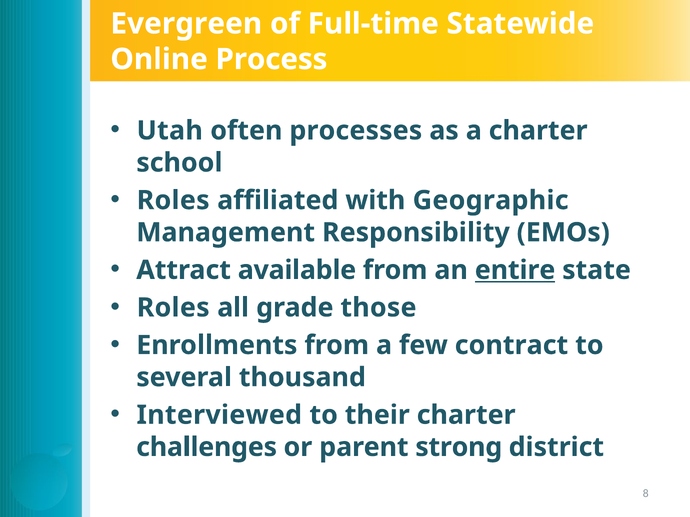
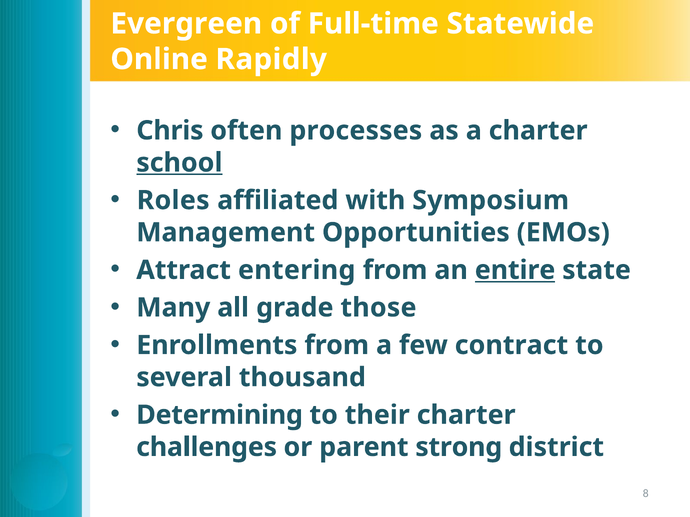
Process: Process -> Rapidly (271, 59)
Utah: Utah -> Chris (170, 131)
school underline: none -> present (179, 163)
Geographic: Geographic -> Symposium (491, 201)
Responsibility: Responsibility -> Opportunities (416, 233)
available: available -> entering (297, 270)
Roles: Roles -> Many (173, 308)
Interviewed: Interviewed -> Determining (220, 415)
